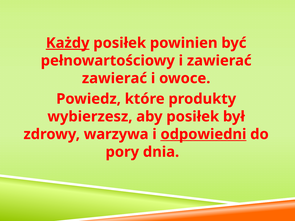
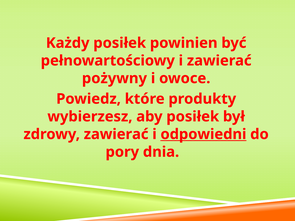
Każdy underline: present -> none (68, 43)
zawierać: zawierać -> pożywny (114, 78)
zdrowy warzywa: warzywa -> zawierać (116, 134)
